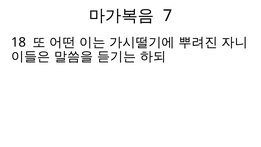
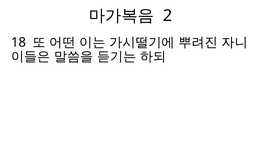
7: 7 -> 2 (168, 16)
